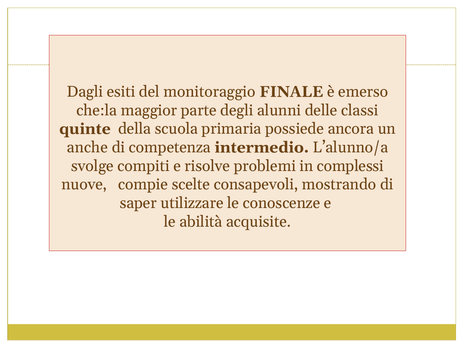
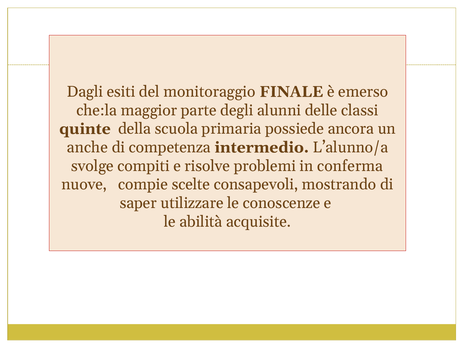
complessi: complessi -> conferma (350, 166)
